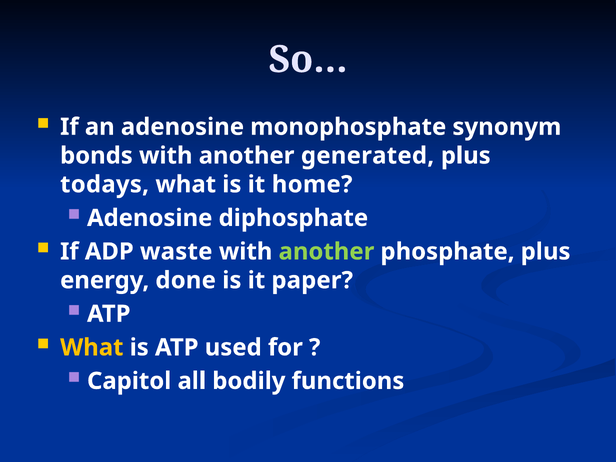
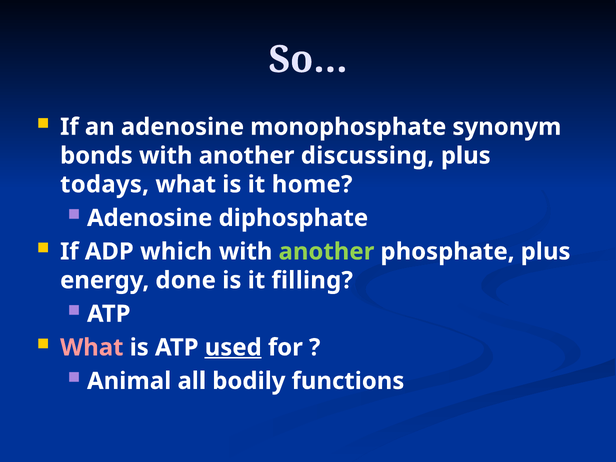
generated: generated -> discussing (368, 156)
waste: waste -> which (176, 252)
paper: paper -> filling (312, 280)
What colour: yellow -> pink (92, 347)
used underline: none -> present (233, 347)
Capitol: Capitol -> Animal (129, 381)
